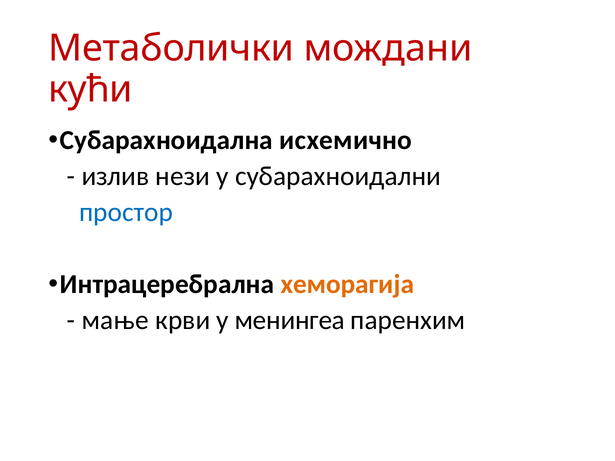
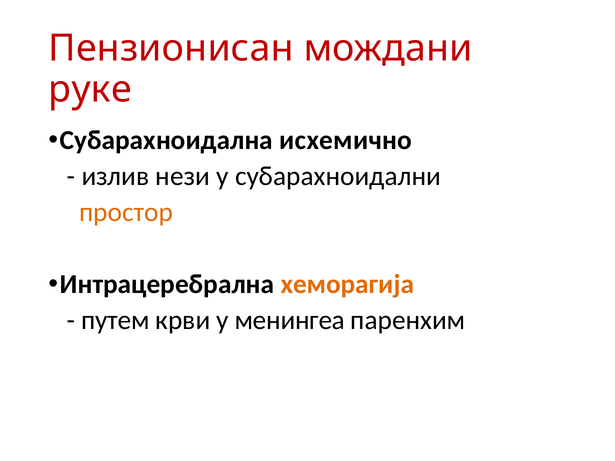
Метаболички: Метаболички -> Пензионисан (171, 49)
кући: кући -> руке (90, 89)
простор colour: blue -> orange (126, 212)
мање: мање -> путем (116, 320)
